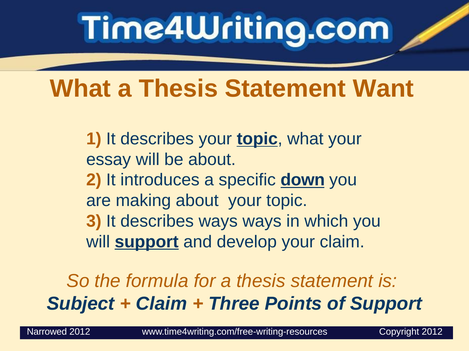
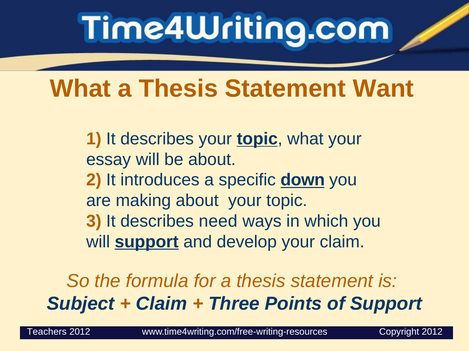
describes ways: ways -> need (218, 222)
Narrowed: Narrowed -> Teachers (47, 333)
